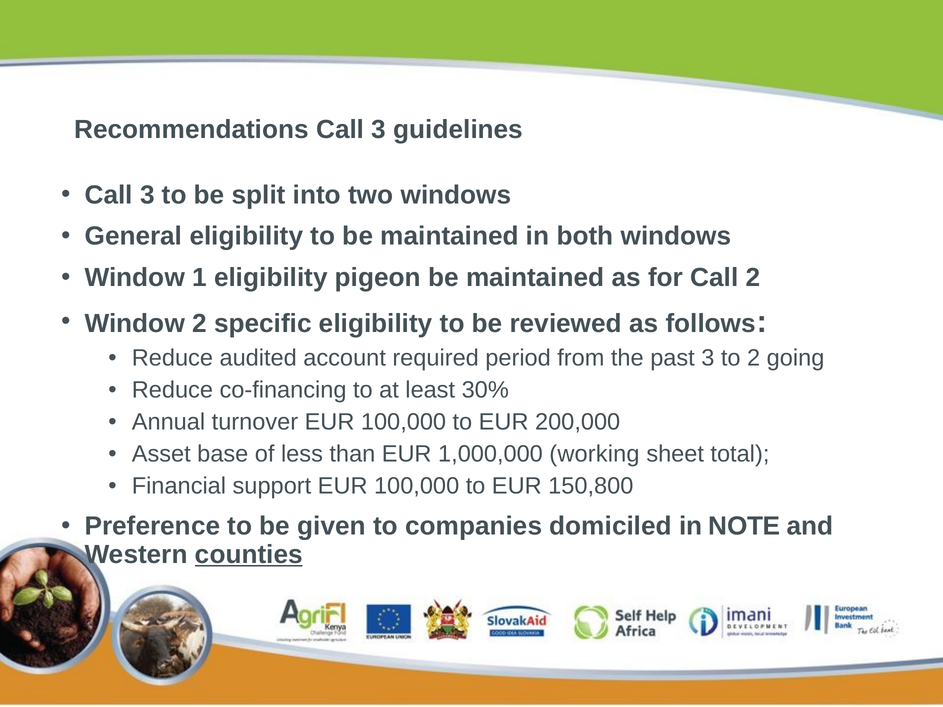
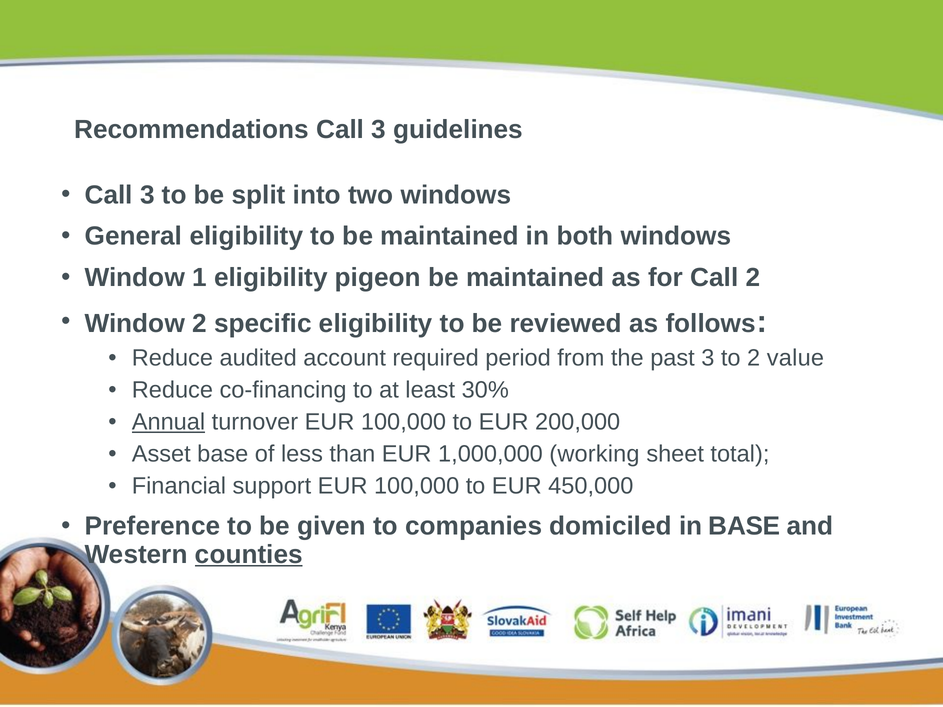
going: going -> value (795, 358)
Annual underline: none -> present (169, 422)
150,800: 150,800 -> 450,000 (591, 486)
in NOTE: NOTE -> BASE (744, 526)
